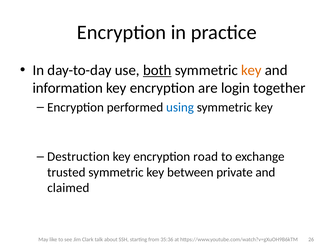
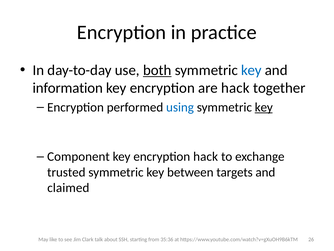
key colour: orange -> blue (251, 70)
are login: login -> hack (235, 88)
key underline: none -> present (264, 107)
Destruction: Destruction -> Component (78, 156)
encryption road: road -> hack (206, 156)
private: private -> targets (235, 172)
